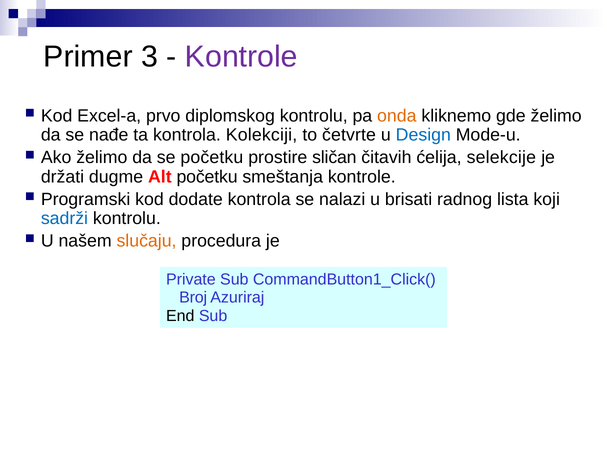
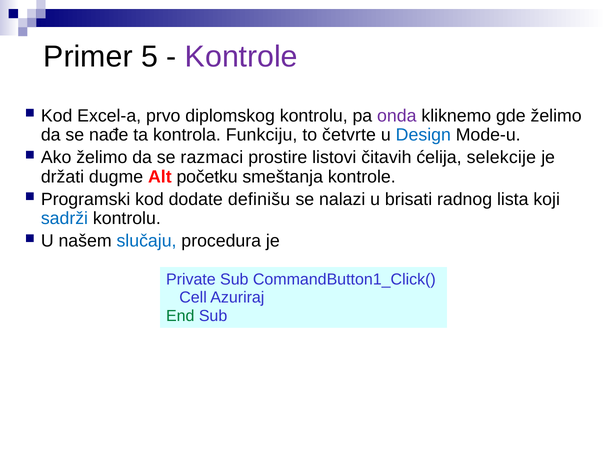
3: 3 -> 5 (150, 57)
onda colour: orange -> purple (397, 116)
Kolekciji: Kolekciji -> Funkciju (262, 135)
se početku: početku -> razmaci (212, 158)
sličan: sličan -> listovi (334, 158)
dodate kontrola: kontrola -> definišu (259, 199)
slučaju colour: orange -> blue (147, 241)
Broj: Broj -> Cell (193, 298)
End colour: black -> green (180, 316)
